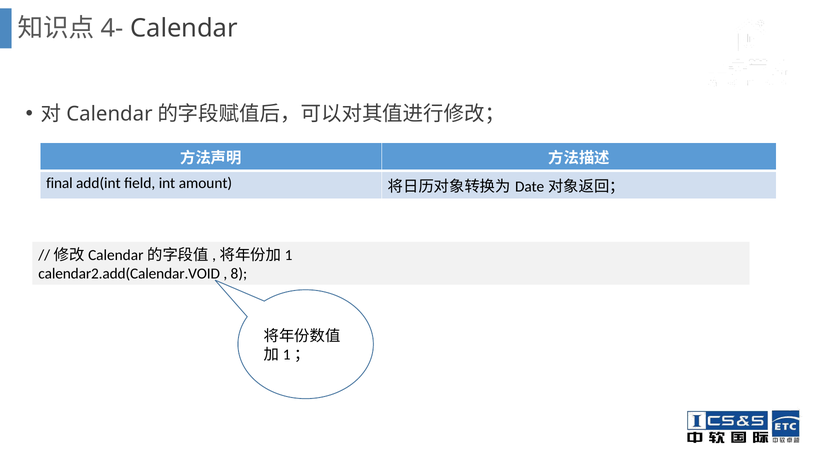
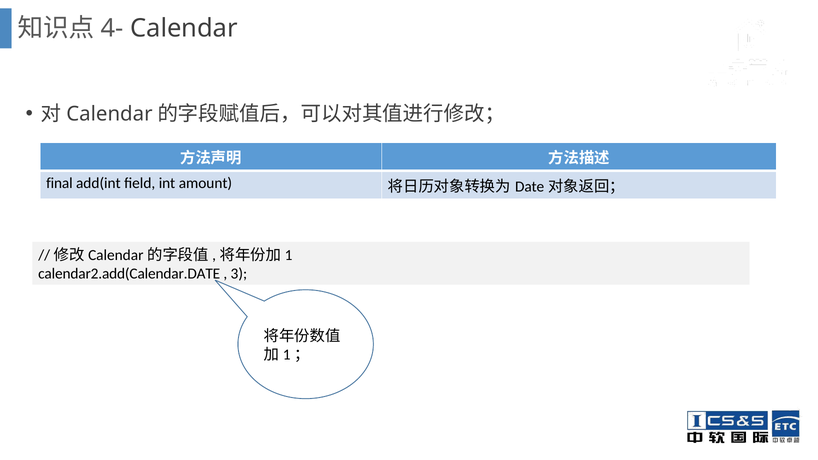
calendar2.add(Calendar.VOID: calendar2.add(Calendar.VOID -> calendar2.add(Calendar.DATE (129, 274)
8: 8 -> 3 (239, 274)
